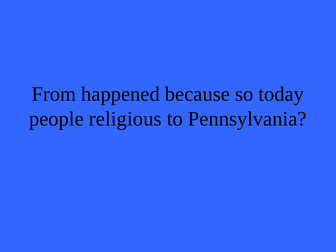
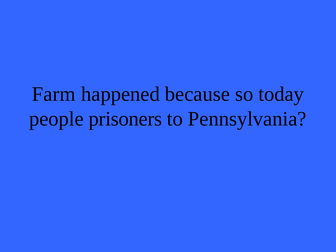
From: From -> Farm (54, 94)
religious: religious -> prisoners (125, 119)
